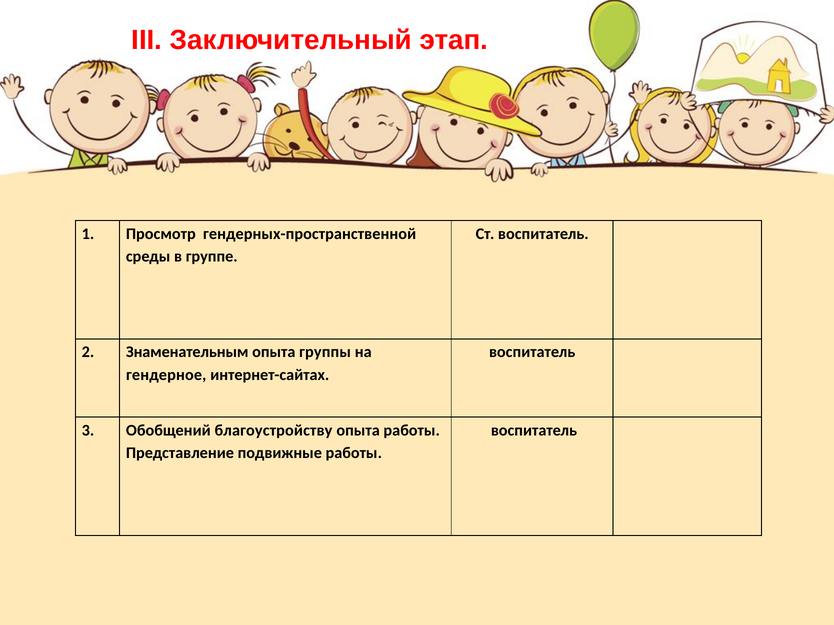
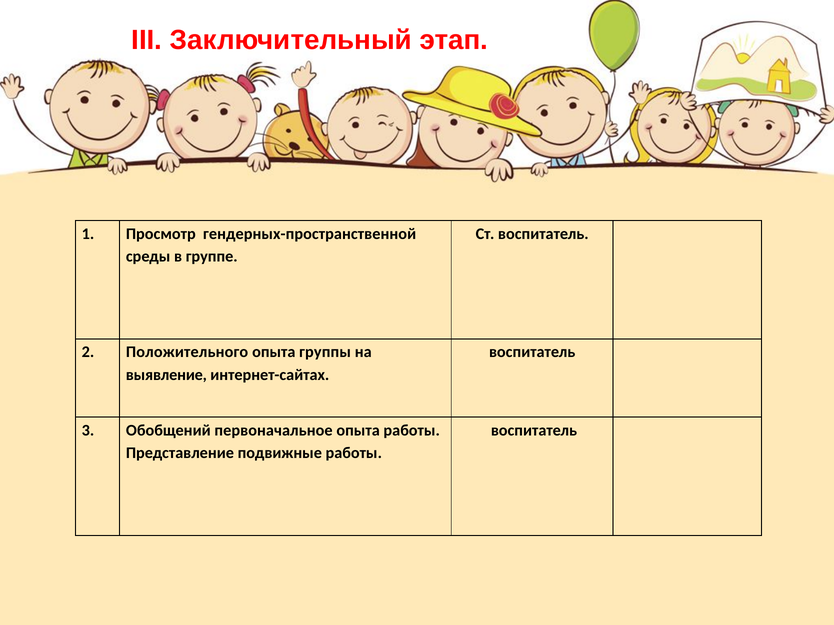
Знаменательным: Знаменательным -> Положительного (187, 352)
гендерное: гендерное -> выявление (166, 375)
благоустройству: благоустройству -> первоначальное (274, 431)
